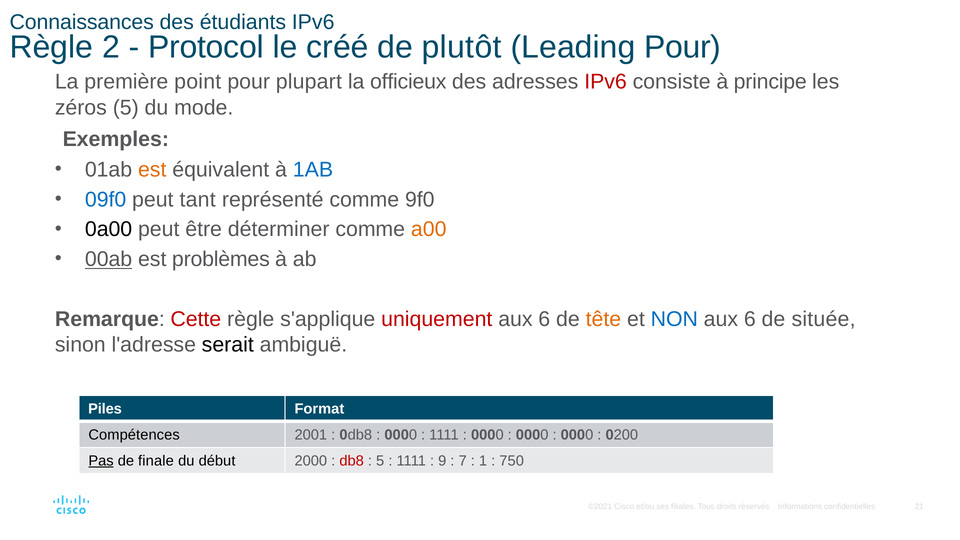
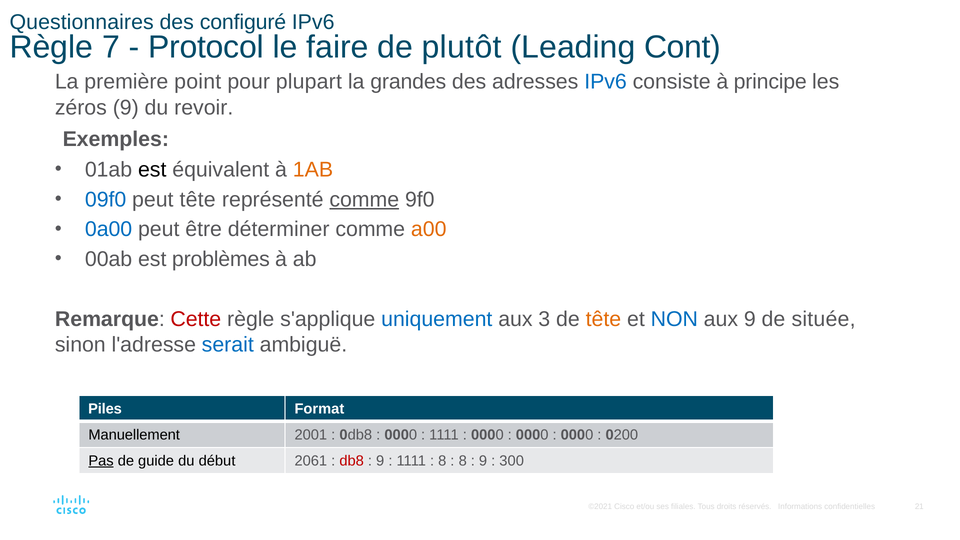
Connaissances: Connaissances -> Questionnaires (82, 22)
étudiants: étudiants -> configuré (243, 22)
2: 2 -> 7 (111, 47)
créé: créé -> faire (337, 47)
Leading Pour: Pour -> Cont (683, 47)
officieux: officieux -> grandes (408, 82)
IPv6 colour: red -> blue (606, 82)
zéros 5: 5 -> 9 (126, 108)
mode: mode -> revoir (204, 108)
est colour: orange -> black (152, 170)
1AB colour: blue -> orange (313, 170)
peut tant: tant -> tête (198, 200)
comme underline: none -> present (364, 200)
0a00 colour: black -> blue (109, 229)
00ab underline: present -> none (109, 259)
uniquement colour: red -> blue (437, 319)
6: 6 -> 3 (544, 319)
6: 6 -> 9 (750, 319)
serait colour: black -> blue (228, 345)
Compétences: Compétences -> Manuellement (134, 435)
finale: finale -> guide (156, 461)
2000: 2000 -> 2061 (311, 461)
5: 5 -> 9 (380, 461)
9: 9 -> 8 (442, 461)
7: 7 -> 8 (463, 461)
1: 1 -> 9 (483, 461)
750: 750 -> 300 (512, 461)
